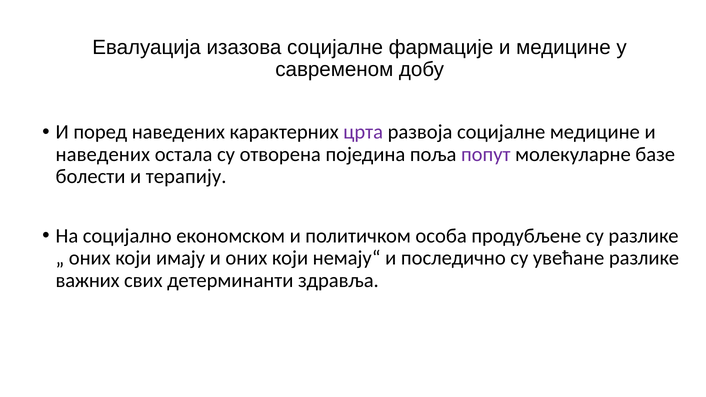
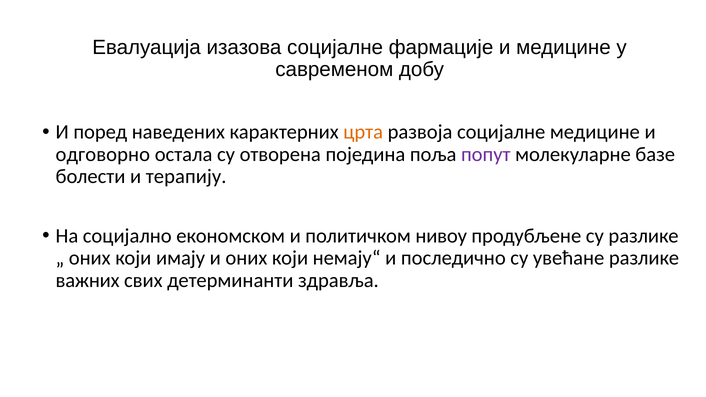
црта colour: purple -> orange (363, 132)
наведених: наведених -> одговорно (103, 154)
особа: особа -> нивоу (441, 236)
